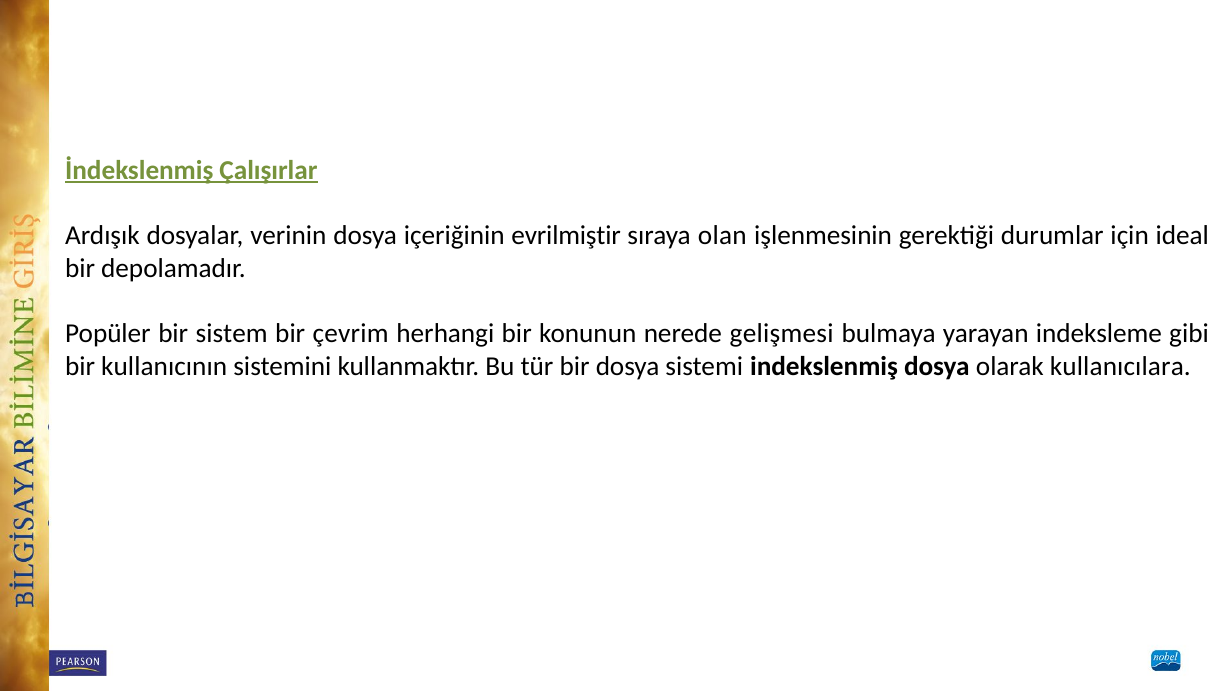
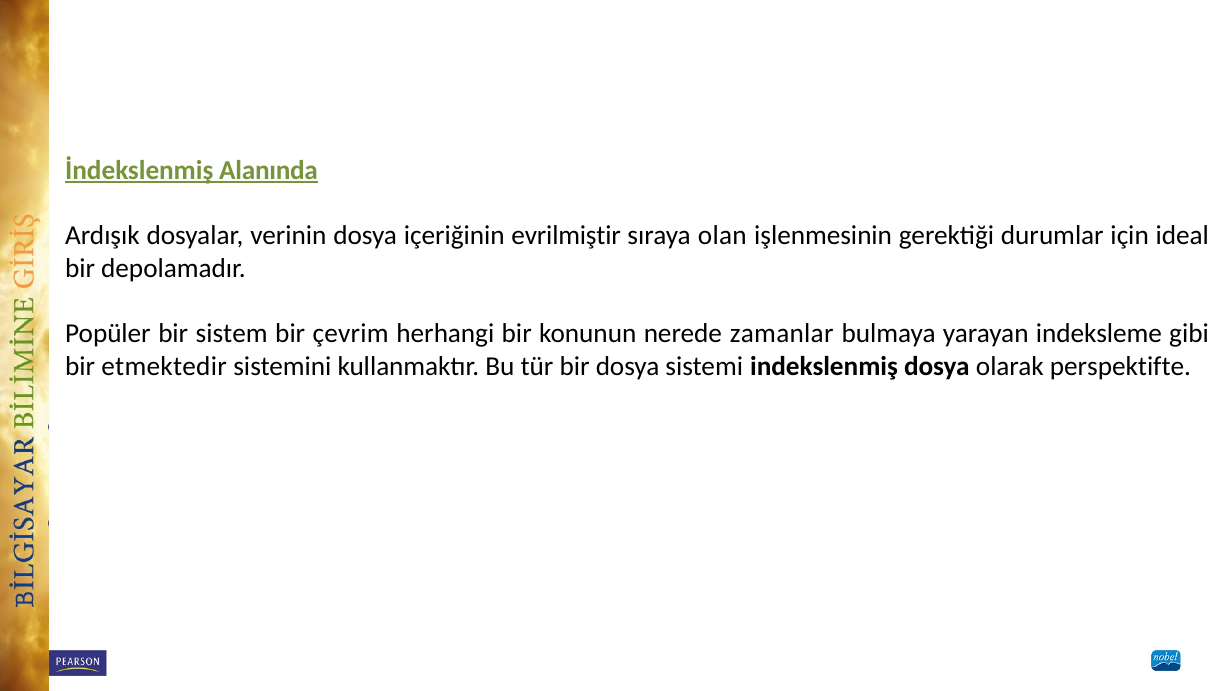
Çalışırlar: Çalışırlar -> Alanında (269, 170)
gelişmesi: gelişmesi -> zamanlar (782, 334)
kullanıcının: kullanıcının -> etmektedir (164, 367)
kullanıcılara: kullanıcılara -> perspektifte (1120, 367)
